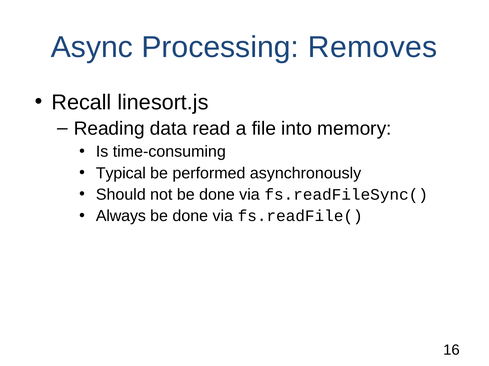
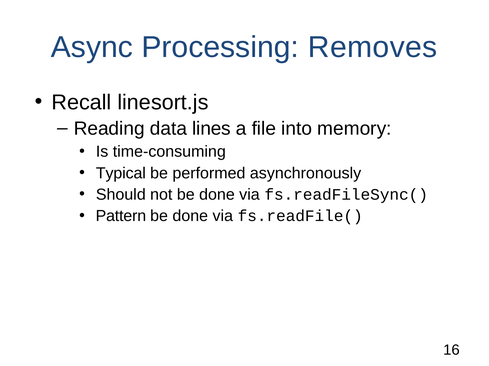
read: read -> lines (212, 129)
Always: Always -> Pattern (121, 216)
